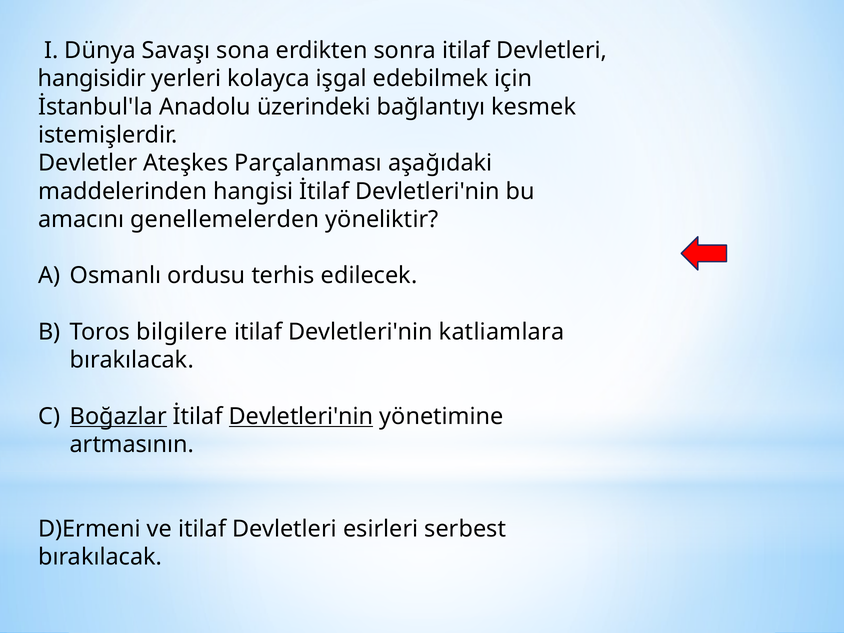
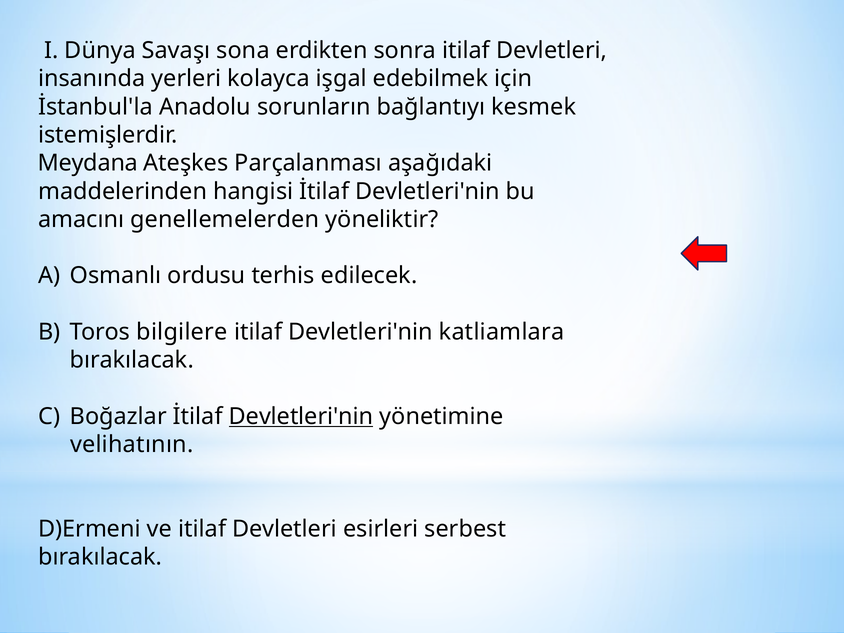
hangisidir: hangisidir -> insanında (92, 79)
üzerindeki: üzerindeki -> sorunların (314, 107)
Devletler: Devletler -> Meydana (88, 163)
Boğazlar underline: present -> none (118, 416)
artmasının: artmasının -> velihatının (132, 445)
